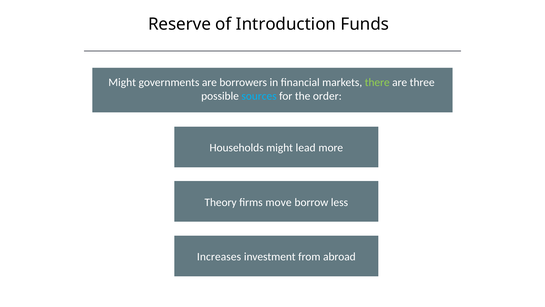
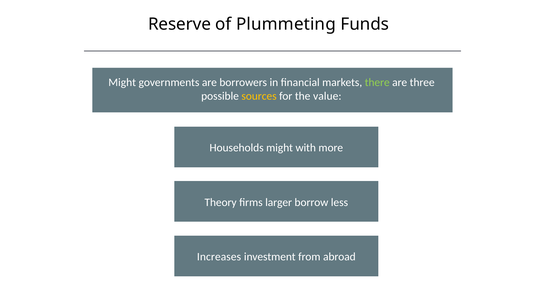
Introduction: Introduction -> Plummeting (286, 24)
sources colour: light blue -> yellow (259, 96)
order: order -> value (327, 96)
lead: lead -> with (306, 147)
move: move -> larger (279, 202)
